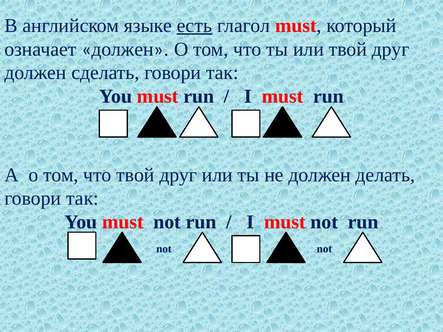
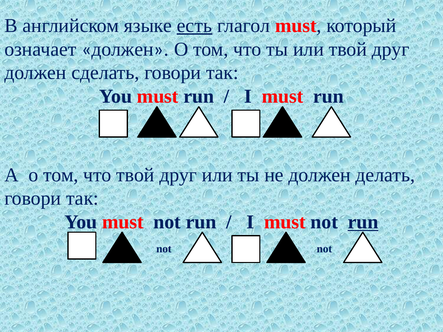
run underline: none -> present (363, 222)
